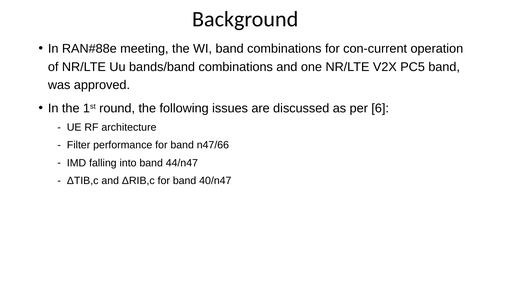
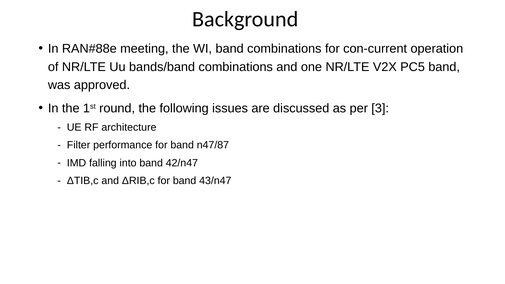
6: 6 -> 3 (380, 108)
n47/66: n47/66 -> n47/87 (213, 145)
44/n47: 44/n47 -> 42/n47 (182, 163)
40/n47: 40/n47 -> 43/n47 (215, 181)
